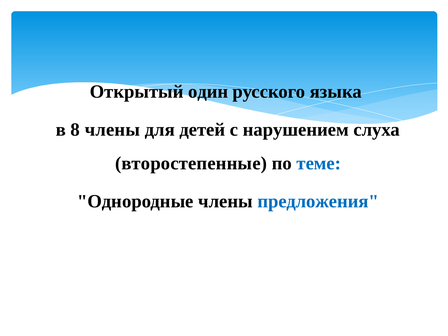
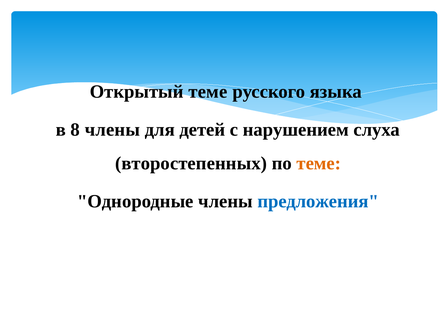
Открытый один: один -> теме (208, 92)
второстепенные: второстепенные -> второстепенных (191, 163)
теме colour: blue -> orange (319, 163)
